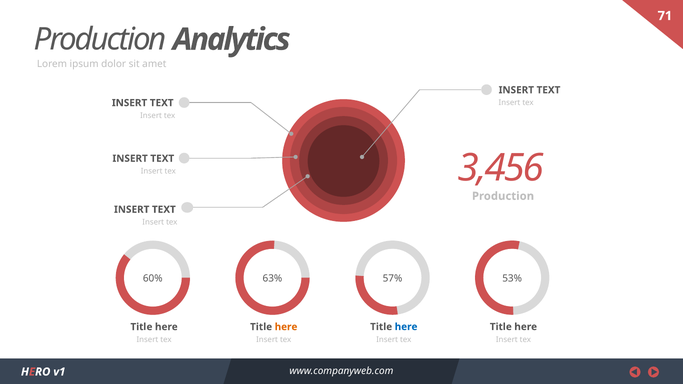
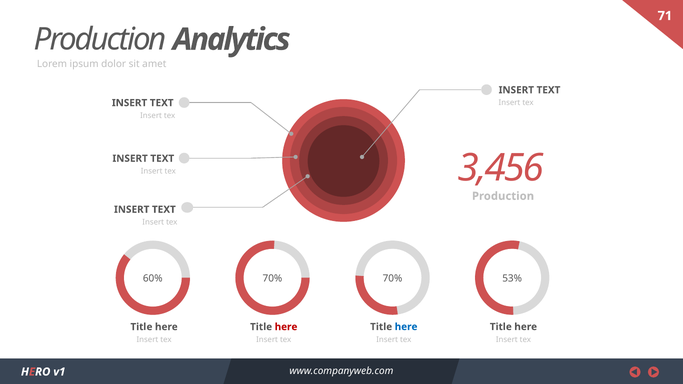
57%: 57% -> 70% (392, 278)
63%: 63% -> 70% (272, 279)
here colour: orange -> red (286, 327)
